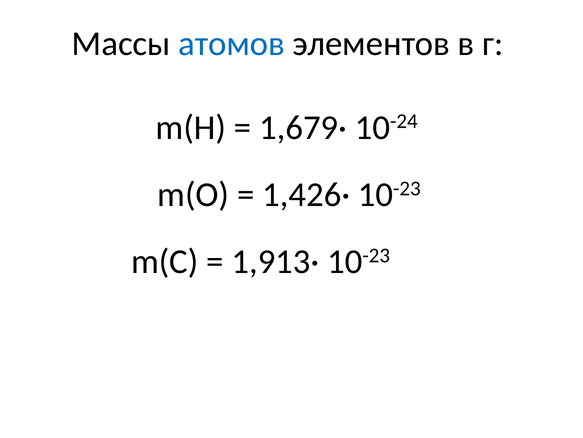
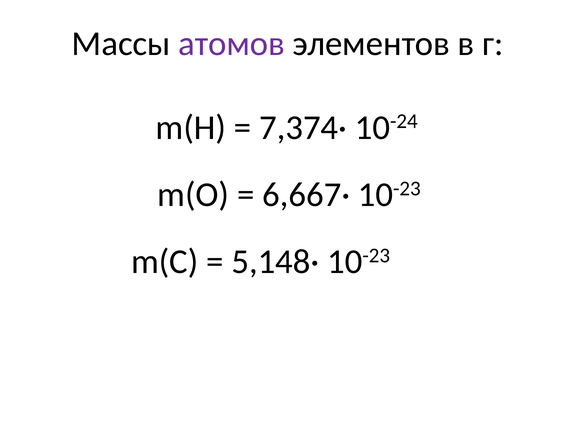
атомов colour: blue -> purple (232, 44)
1,679·: 1,679· -> 7,374· (303, 127)
1,426·: 1,426· -> 6,667· (306, 194)
1,913·: 1,913· -> 5,148· (275, 261)
